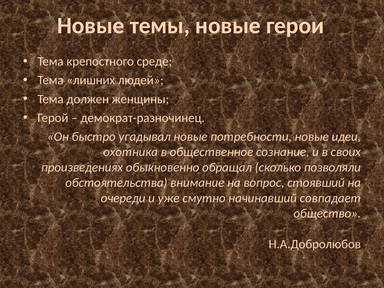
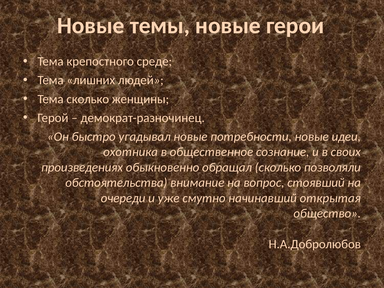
Тема должен: должен -> сколько (88, 99)
совпадает: совпадает -> открытая (330, 198)
